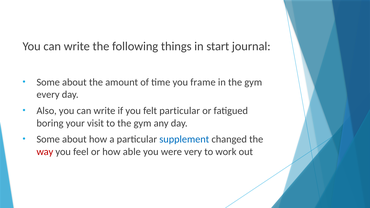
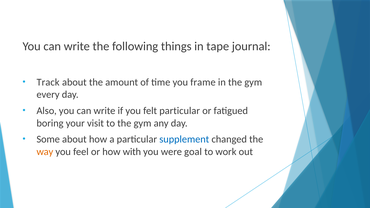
start: start -> tape (218, 46)
Some: Some -> Track (48, 82)
way colour: red -> orange (45, 152)
able: able -> with (132, 152)
very: very -> goal (193, 152)
